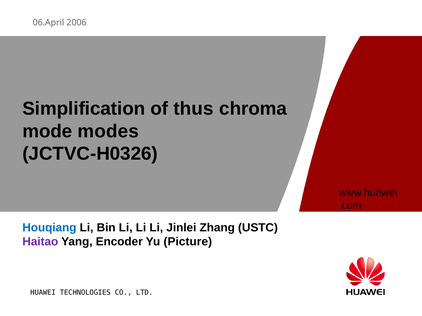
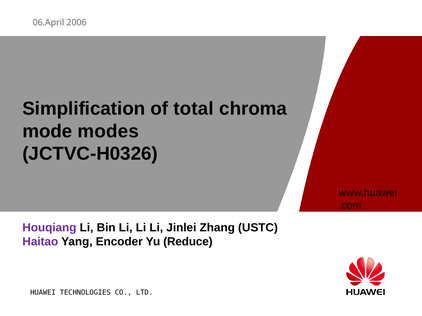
thus: thus -> total (194, 109)
Houqiang colour: blue -> purple (49, 228)
Picture: Picture -> Reduce (188, 242)
